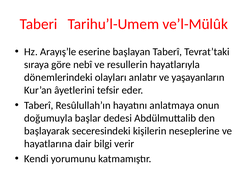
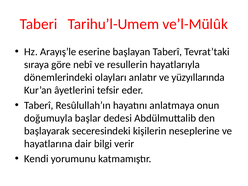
yaşayanların: yaşayanların -> yüzyıllarında (198, 77)
